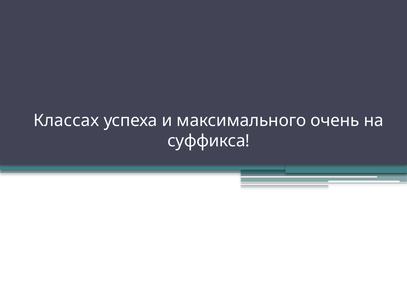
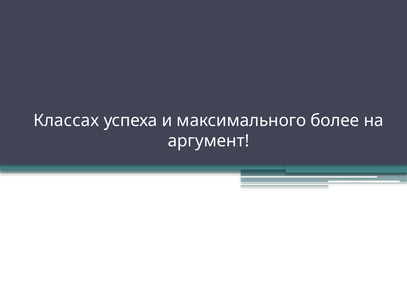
очень: очень -> более (335, 121)
суффикса: суффикса -> аргумент (209, 141)
